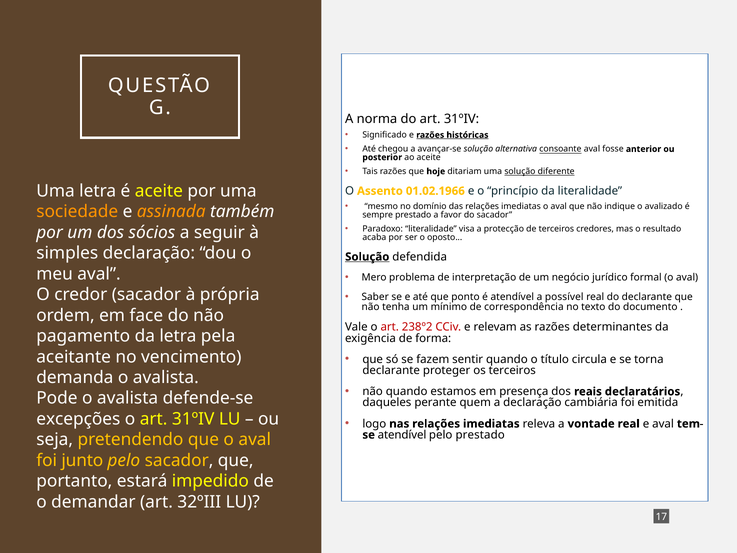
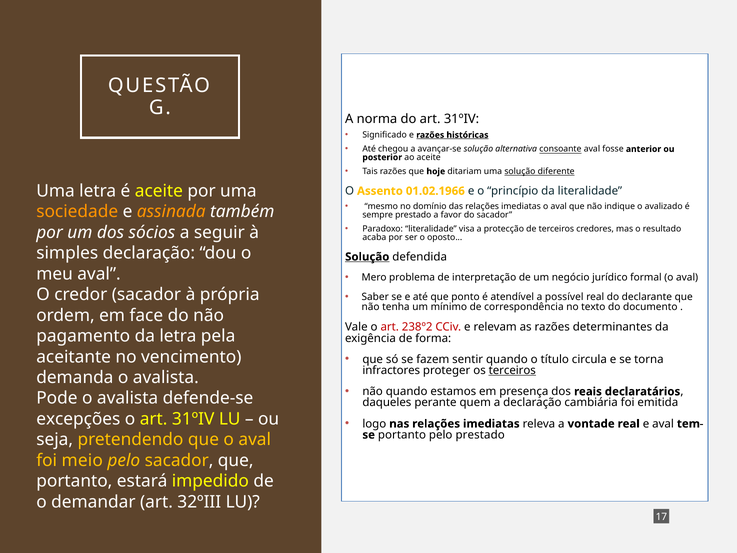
declarante: declarante -> infractores (391, 370)
terceiros underline: none -> present (512, 370)
se atendível: atendível -> portanto (402, 435)
junto: junto -> meio (82, 460)
